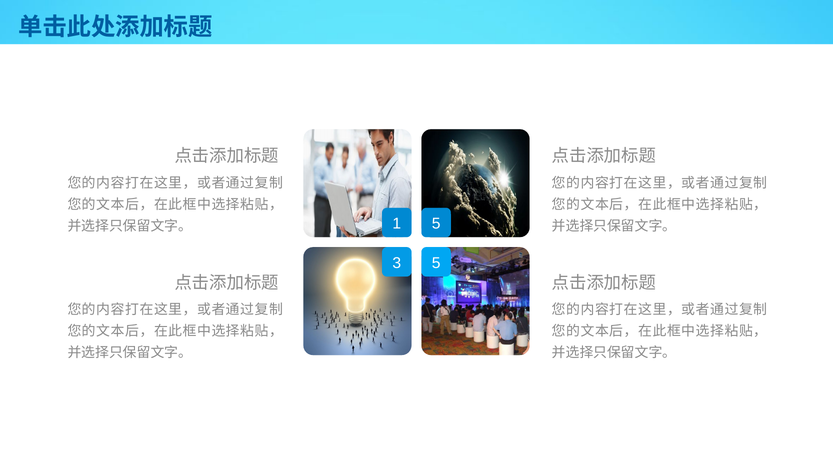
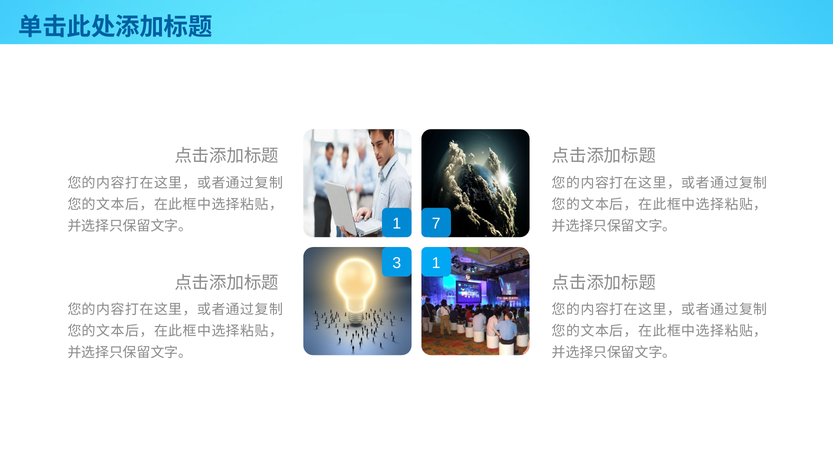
1 5: 5 -> 7 (436, 224)
3 5: 5 -> 1 (436, 263)
